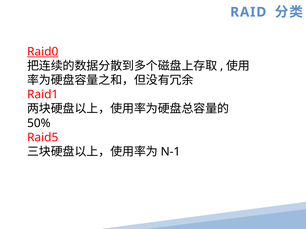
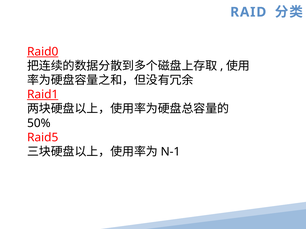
Raid1 underline: none -> present (43, 95)
